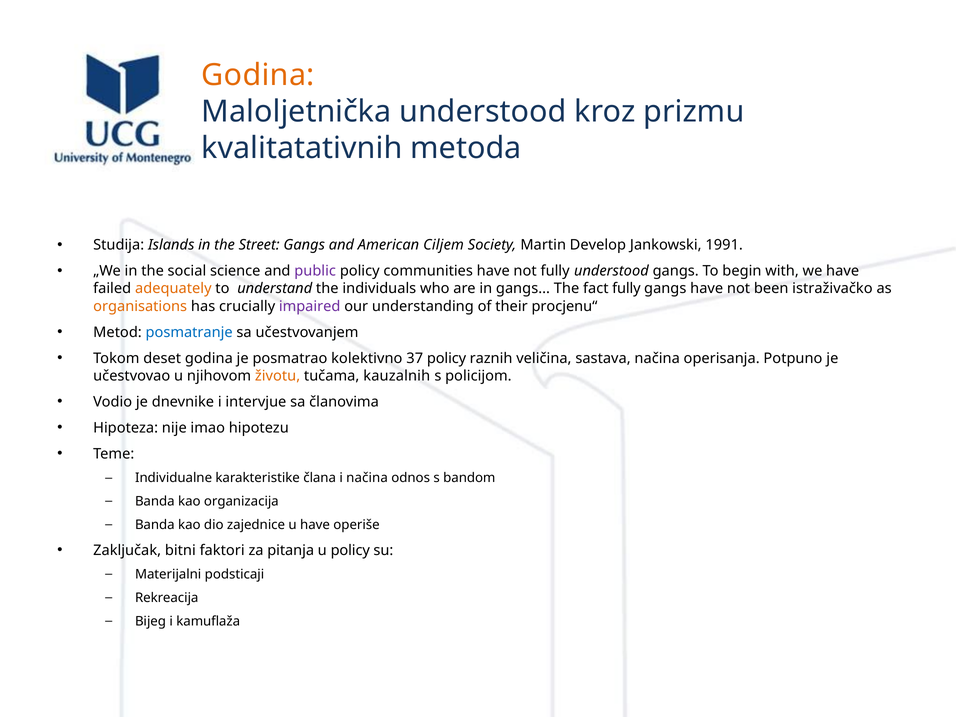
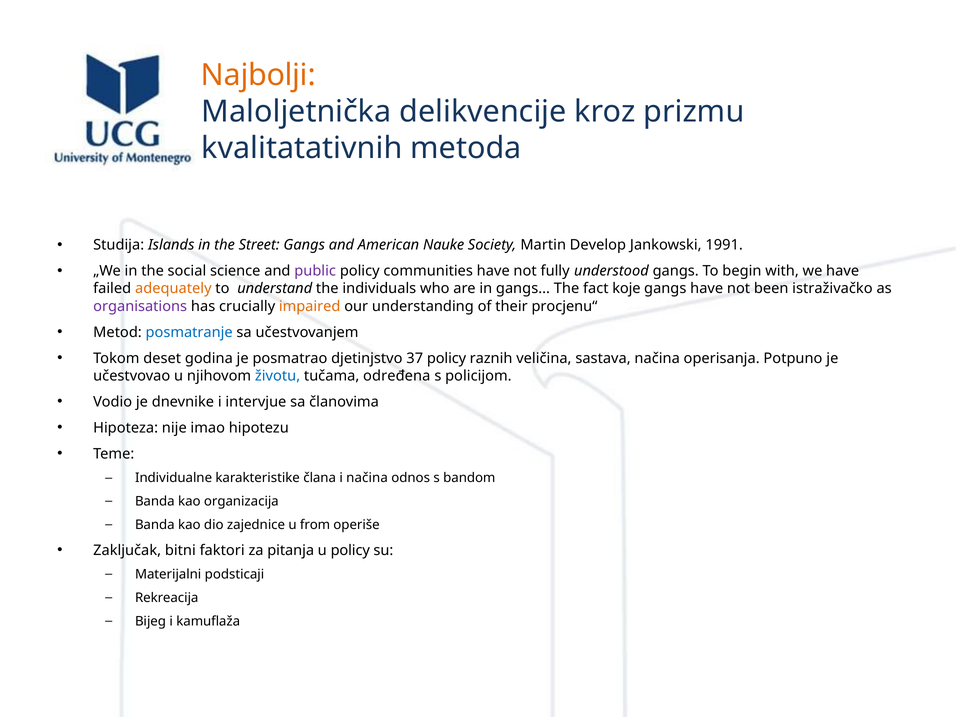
Godina: Godina -> Najbolji (258, 75)
Maloljetnička understood: understood -> delikvencije (483, 112)
Ciljem: Ciljem -> Nauke (444, 245)
fact fully: fully -> koje (626, 289)
organisations colour: orange -> purple (140, 306)
impaired colour: purple -> orange (310, 306)
kolektivno: kolektivno -> djetinjstvo (367, 358)
životu colour: orange -> blue (278, 376)
kauzalnih: kauzalnih -> određena (397, 376)
u have: have -> from (315, 525)
